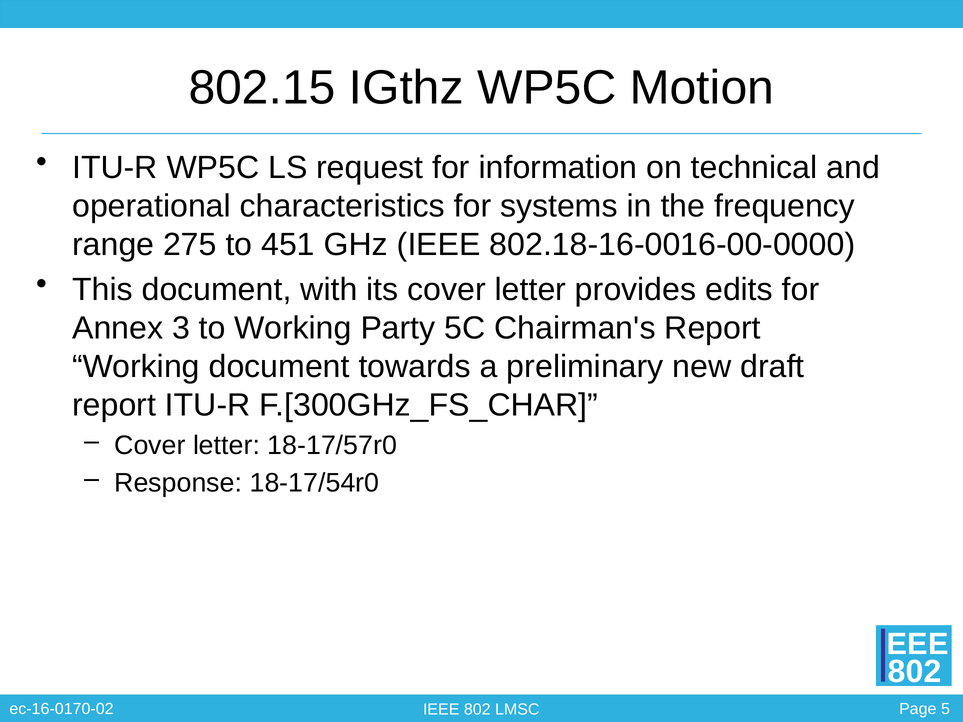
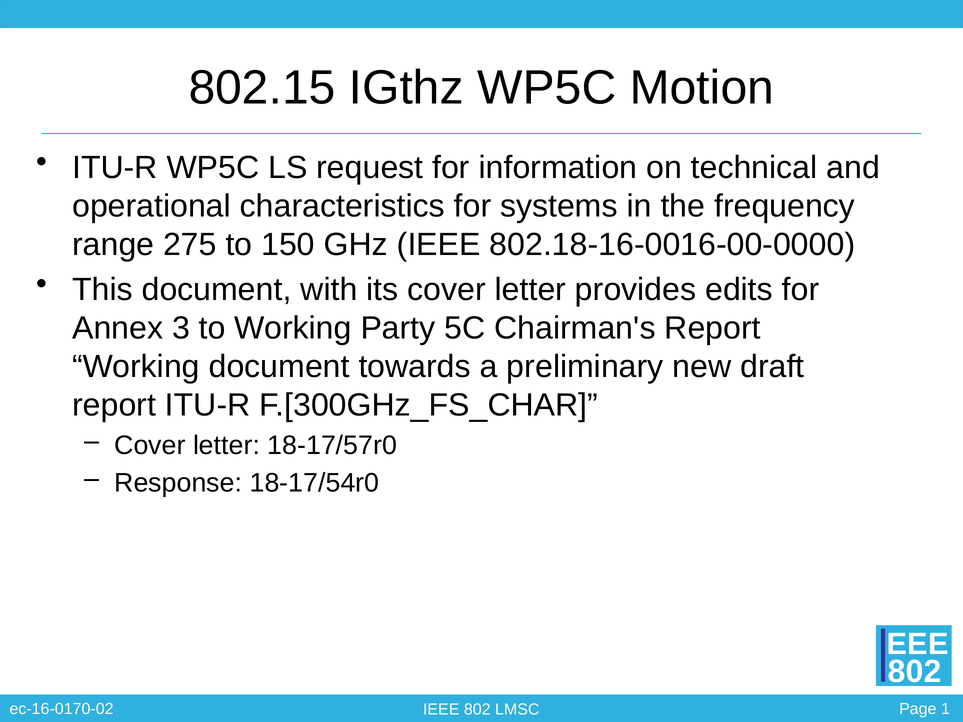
451: 451 -> 150 (288, 245)
5: 5 -> 1 (946, 709)
